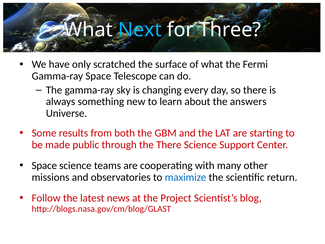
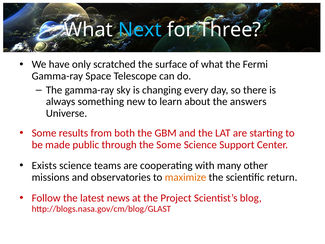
the There: There -> Some (169, 145)
Space: Space -> Exists (44, 165)
maximize colour: blue -> orange (186, 177)
